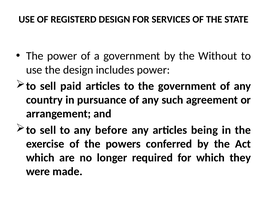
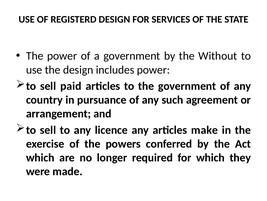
before: before -> licence (111, 130)
being: being -> make (204, 130)
